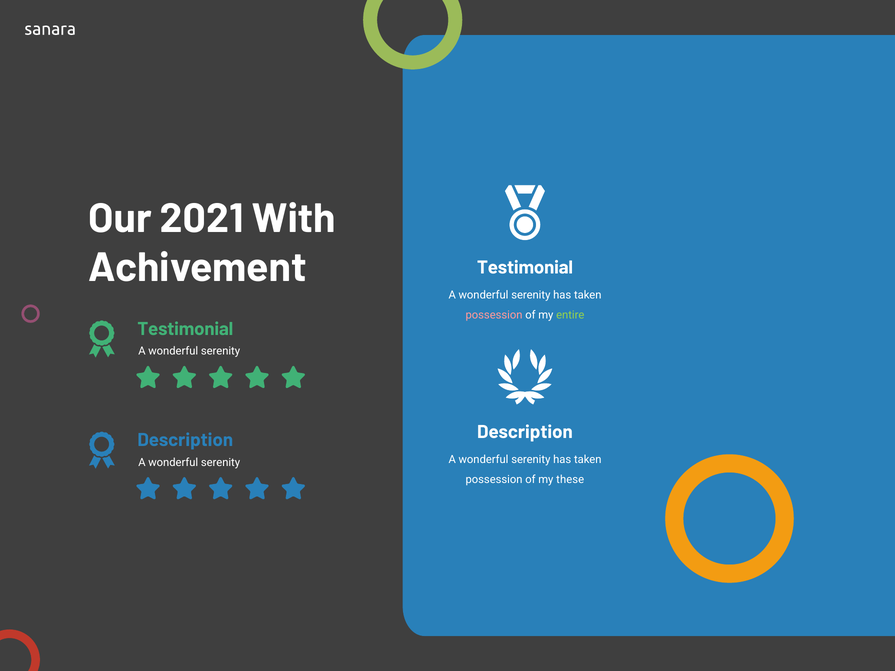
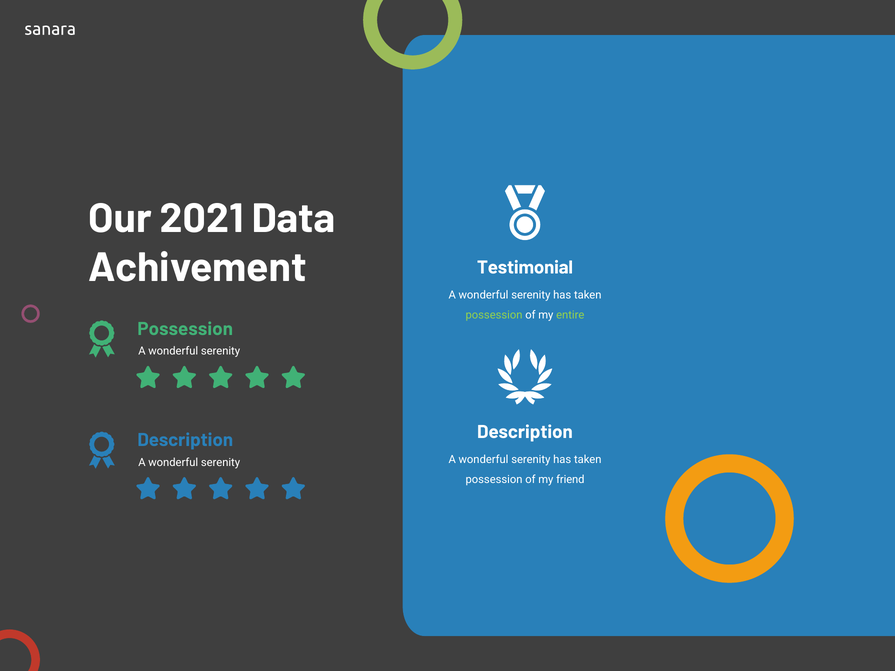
With: With -> Data (294, 219)
possession colour: pink -> light green (494, 315)
Testimonial: Testimonial -> Possession (185, 329)
these: these -> friend (570, 480)
